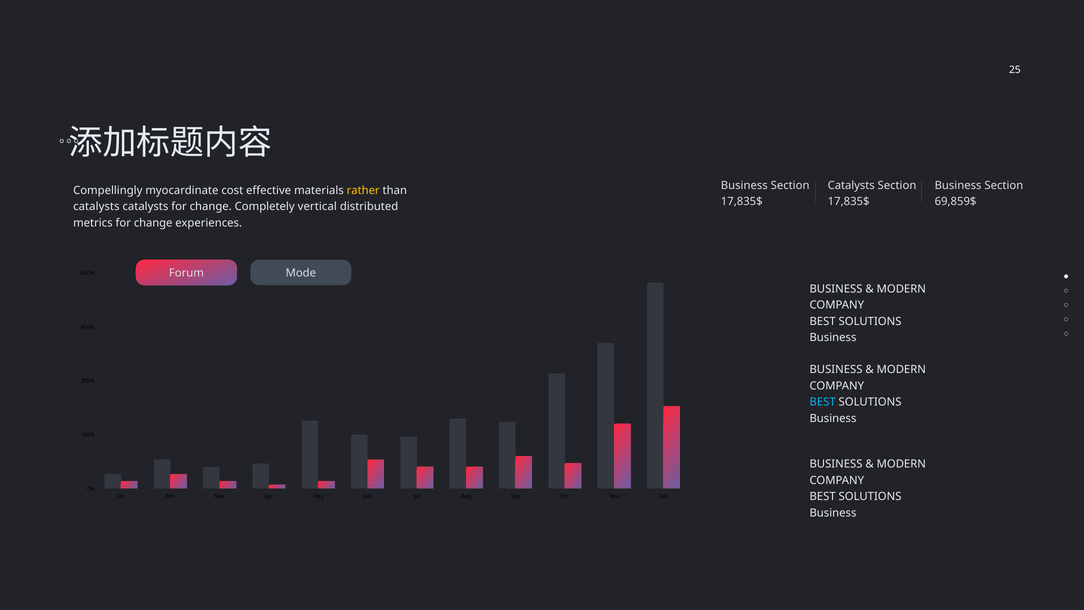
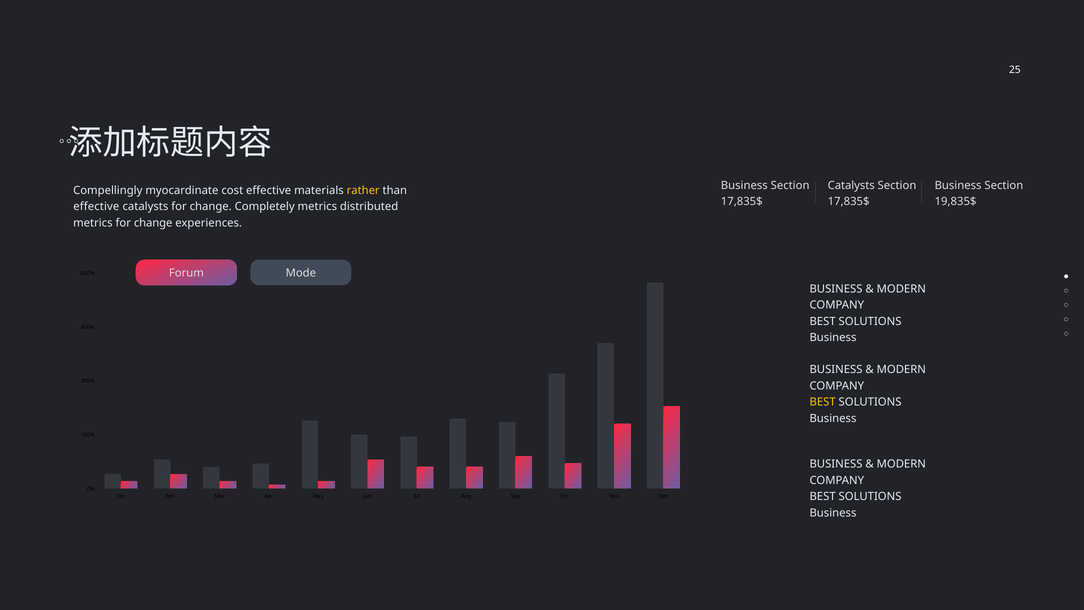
69,859$: 69,859$ -> 19,835$ (956, 202)
catalysts: catalysts -> effective (96, 207)
Completely vertical: vertical -> metrics (317, 207)
BEST colour: light blue -> yellow (823, 402)
